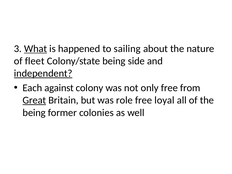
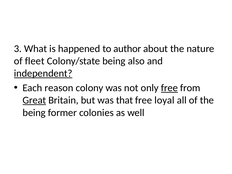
What underline: present -> none (36, 49)
sailing: sailing -> author (127, 49)
side: side -> also (136, 61)
against: against -> reason (59, 88)
free underline: none -> present (169, 88)
role: role -> that (125, 100)
